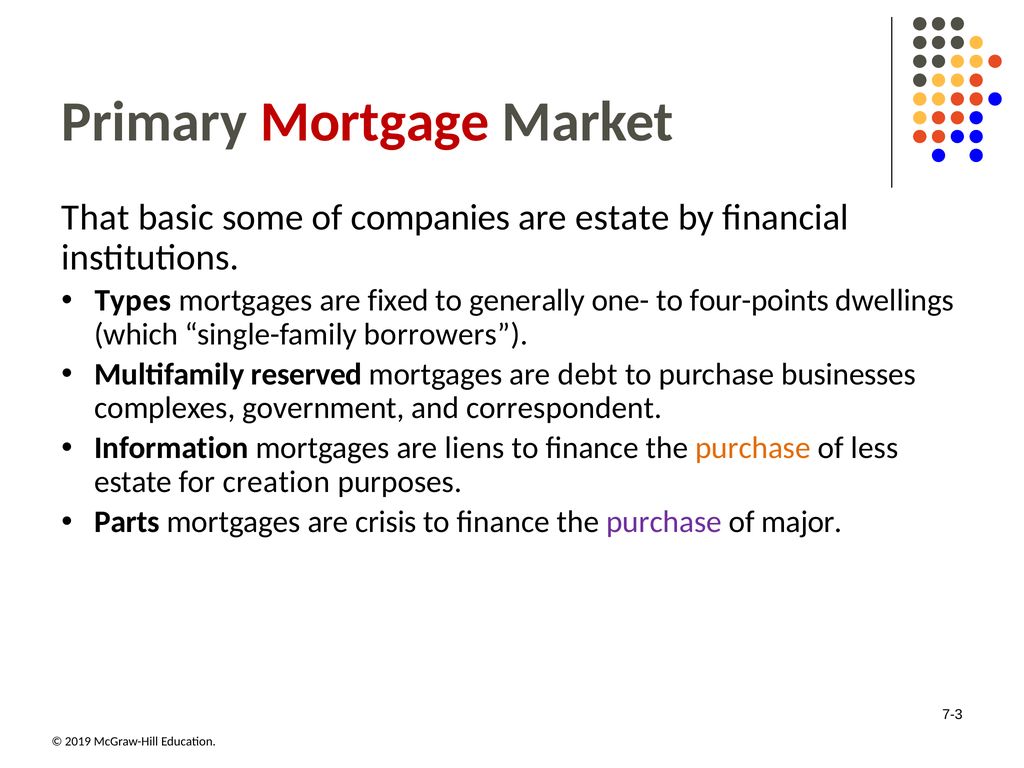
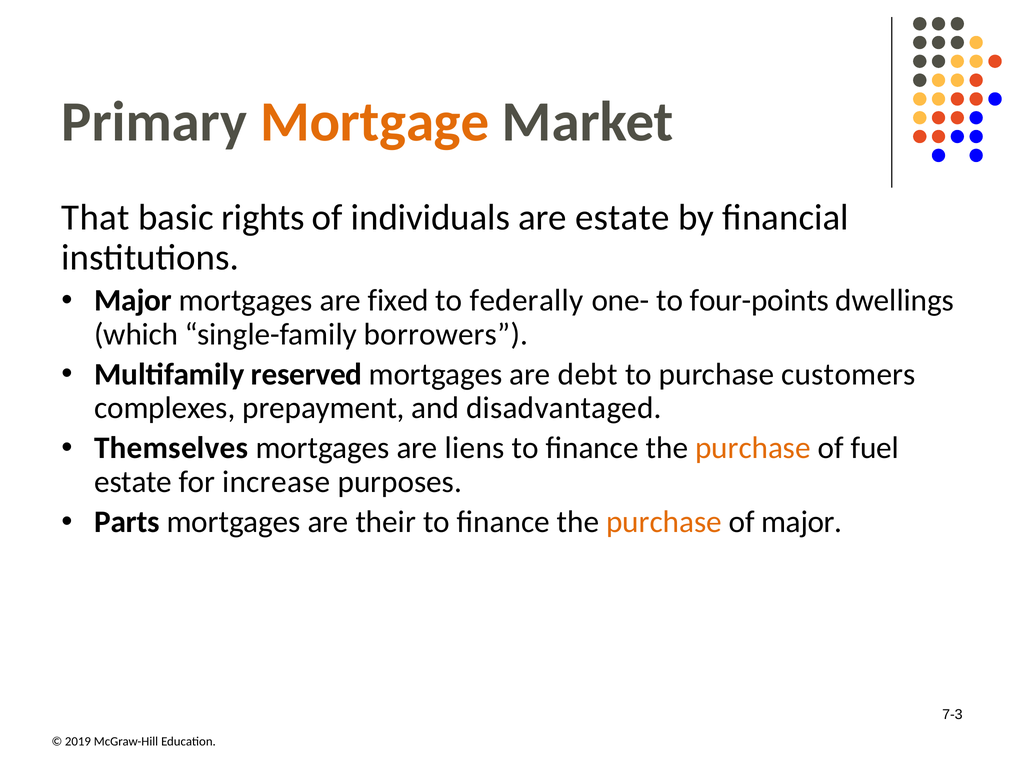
Mortgage colour: red -> orange (375, 122)
some: some -> rights (263, 217)
companies: companies -> individuals (430, 217)
Types: Types -> Major (133, 300)
generally: generally -> federally (527, 300)
businesses: businesses -> customers (848, 374)
government: government -> prepayment (323, 408)
correspondent: correspondent -> disadvantaged (564, 408)
Information: Information -> Themselves (171, 448)
less: less -> fuel (875, 448)
creation: creation -> increase (276, 482)
crisis: crisis -> their (386, 522)
purchase colour: purple -> orange (664, 522)
